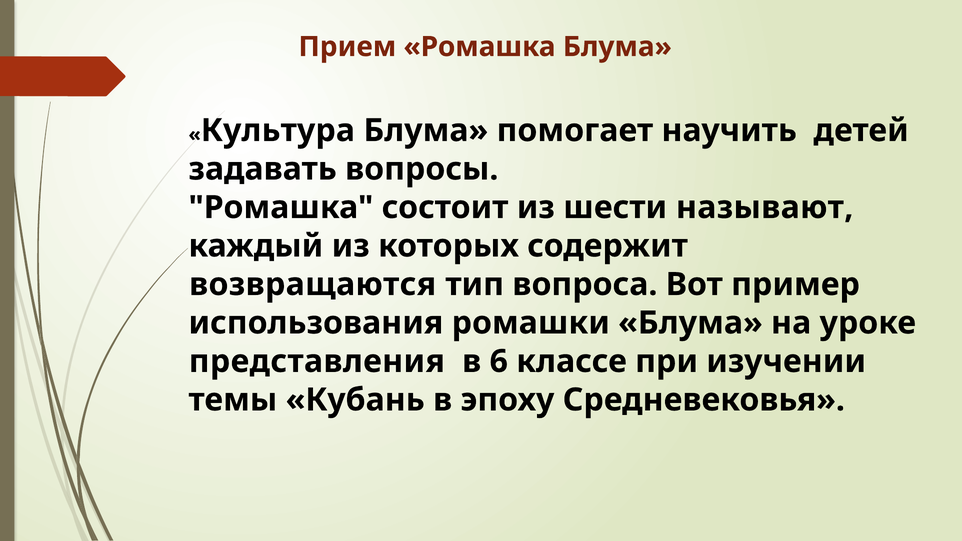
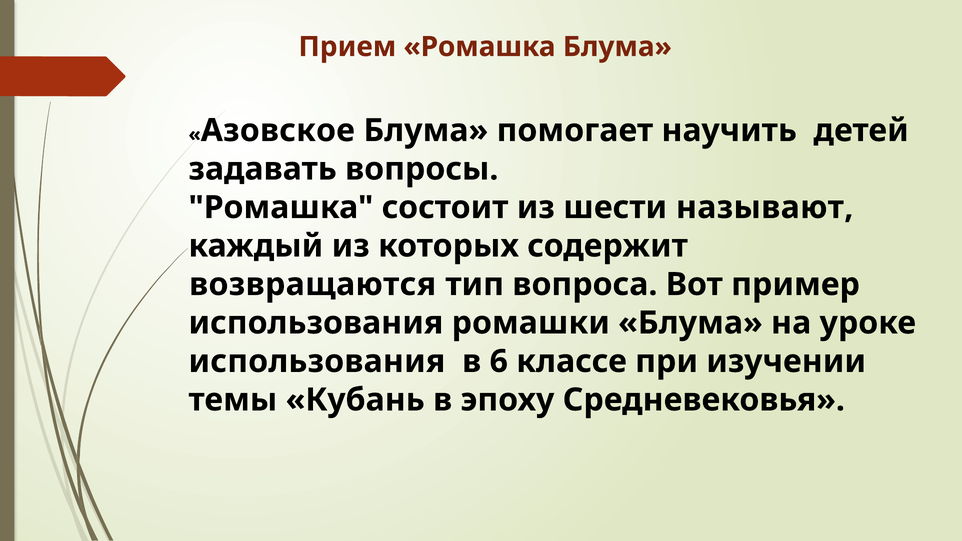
Культура: Культура -> Азовское (278, 131)
представления: представления -> использования (317, 361)
